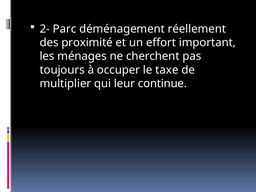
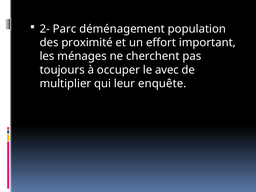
réellement: réellement -> population (197, 29)
taxe: taxe -> avec (167, 70)
continue: continue -> enquête (162, 84)
